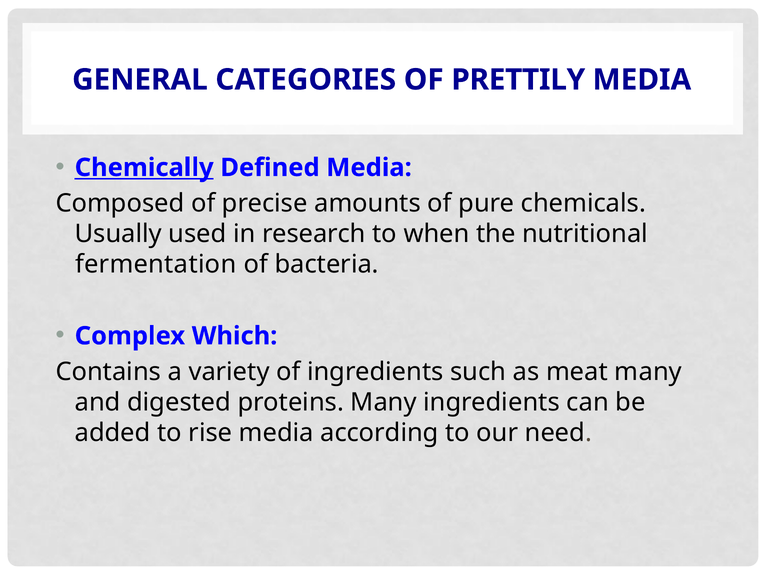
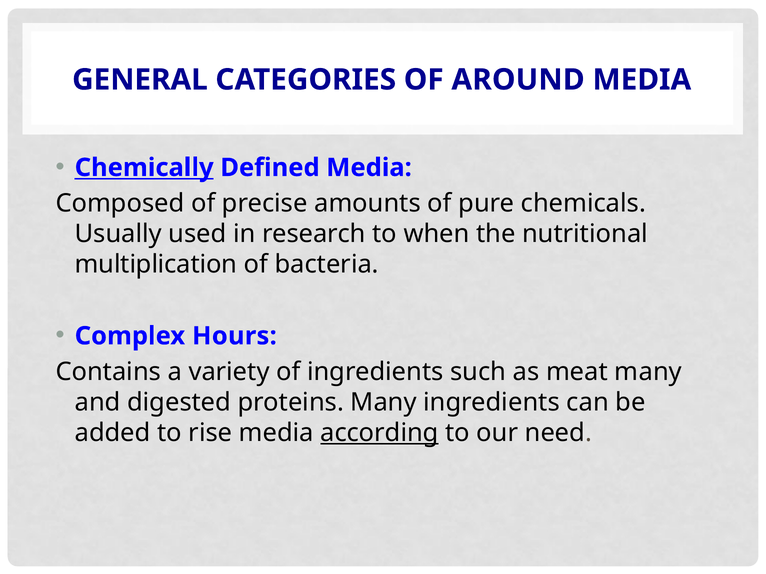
PRETTILY: PRETTILY -> AROUND (518, 80)
fermentation: fermentation -> multiplication (156, 265)
Which: Which -> Hours (234, 336)
according underline: none -> present (379, 433)
